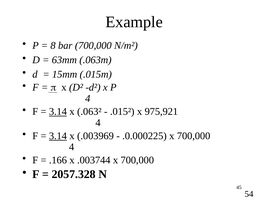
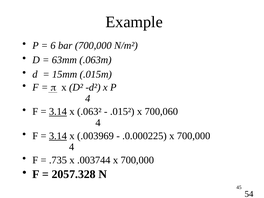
8: 8 -> 6 (53, 46)
975,921: 975,921 -> 700,060 (161, 112)
.166: .166 -> .735 (58, 160)
